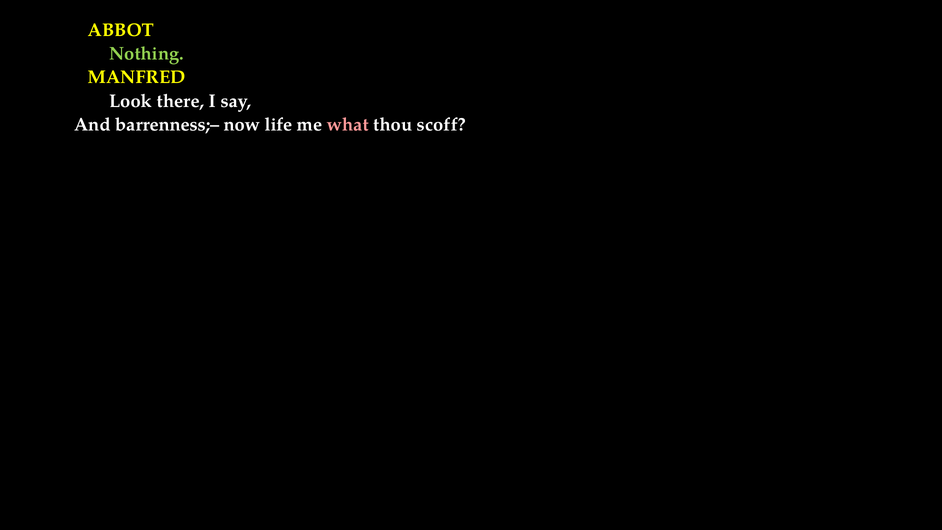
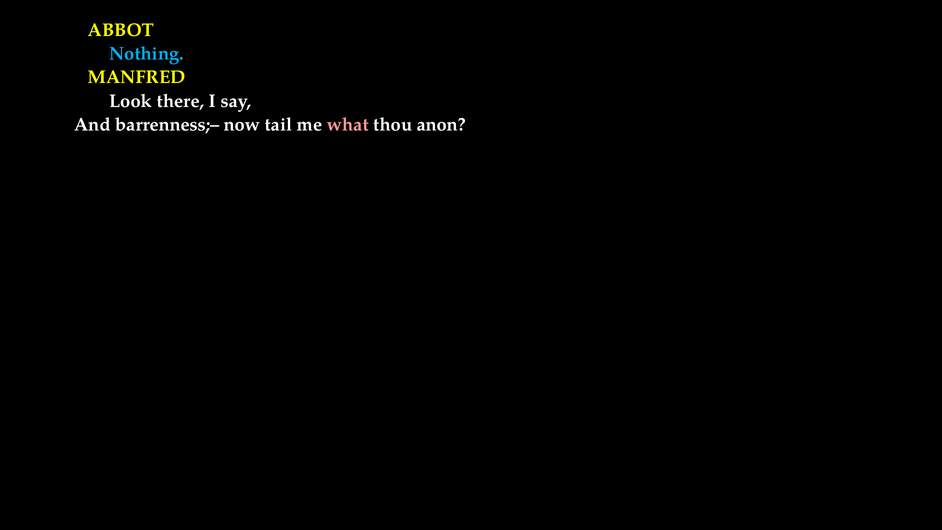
Nothing colour: light green -> light blue (147, 54)
life: life -> tail (278, 125)
scoff: scoff -> anon (441, 125)
